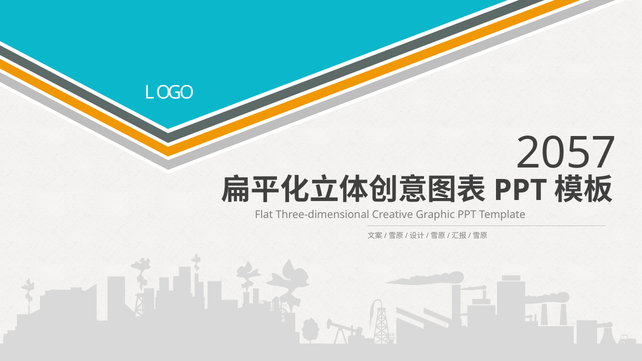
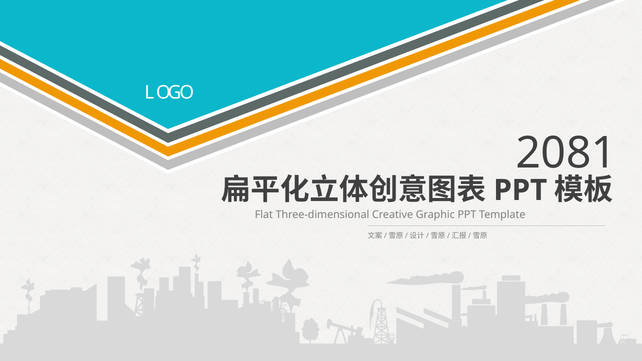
2057: 2057 -> 2081 (566, 153)
